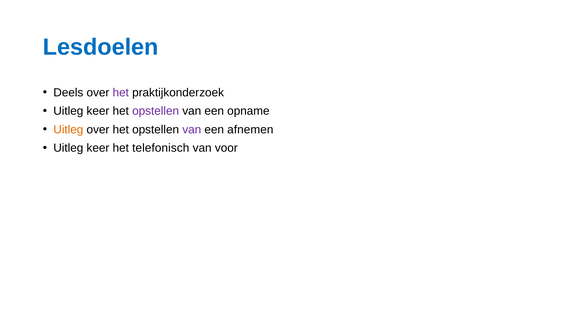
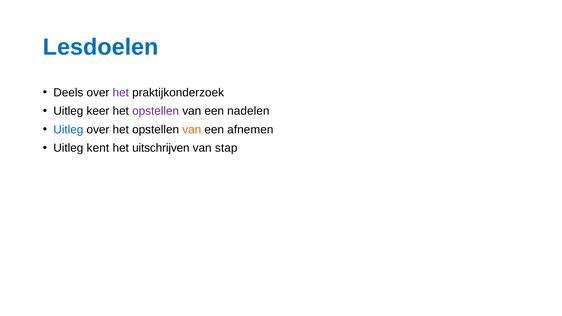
opname: opname -> nadelen (248, 111)
Uitleg colour: orange -> blue (68, 130)
van colour: purple -> orange (192, 130)
keer: keer -> kent (98, 148)
telefonisch: telefonisch -> uitschrijven (161, 148)
voor: voor -> stap (226, 148)
